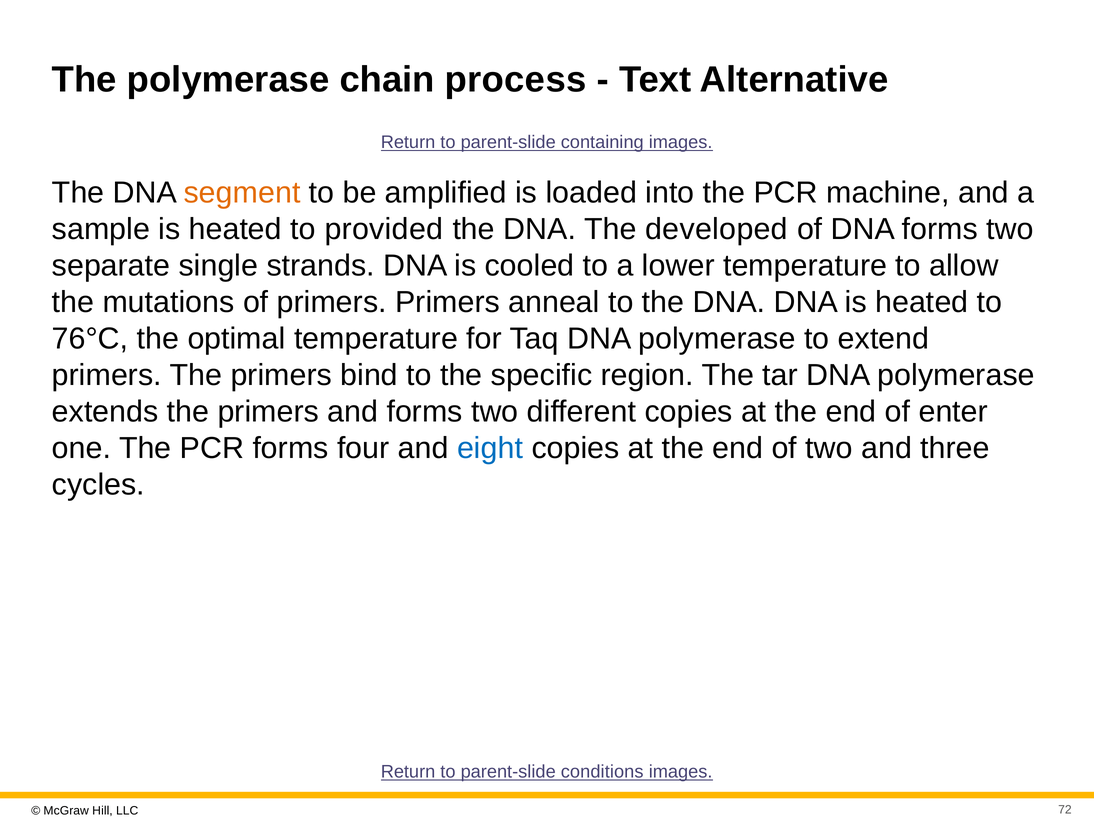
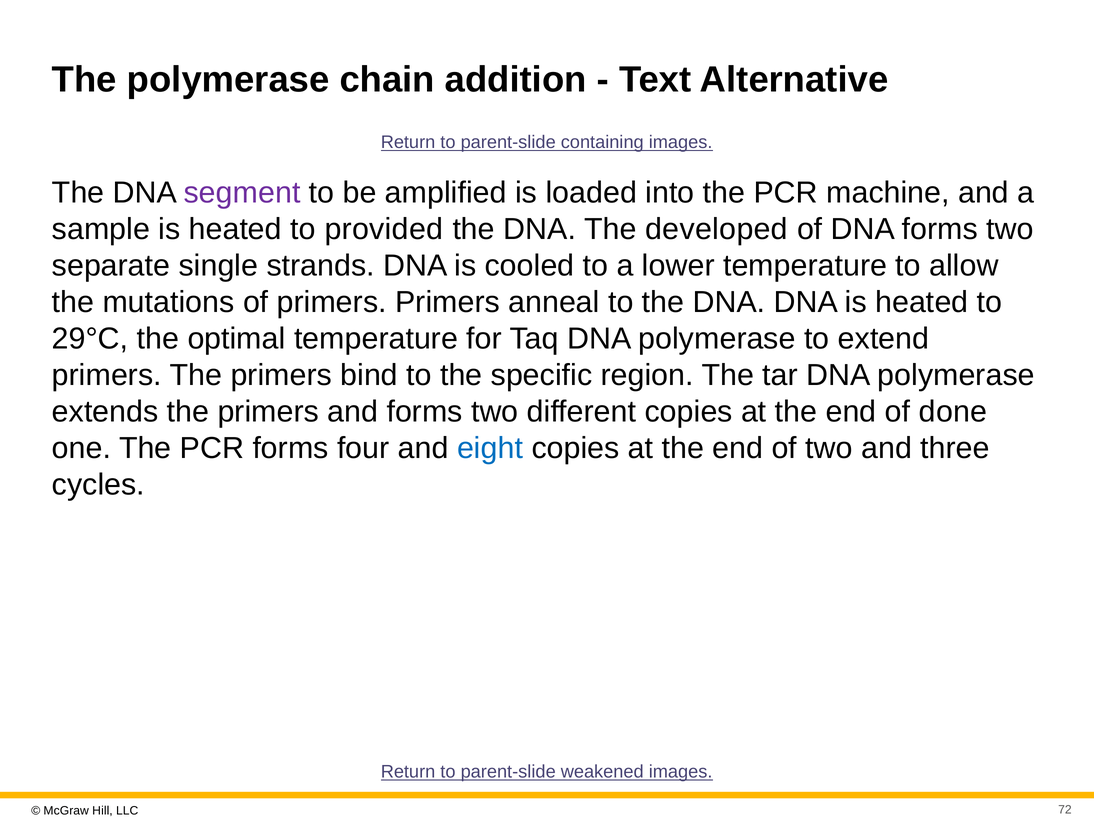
process: process -> addition (516, 80)
segment colour: orange -> purple (242, 193)
76°C: 76°C -> 29°C (90, 339)
enter: enter -> done (953, 412)
conditions: conditions -> weakened (602, 772)
